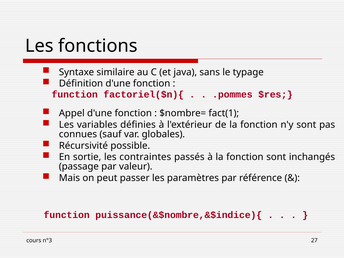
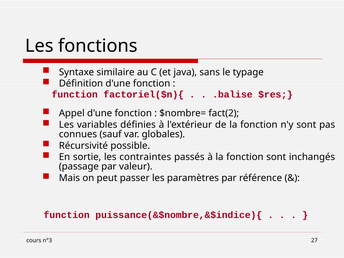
.pommes: .pommes -> .balise (232, 94)
fact(1: fact(1 -> fact(2 (224, 113)
